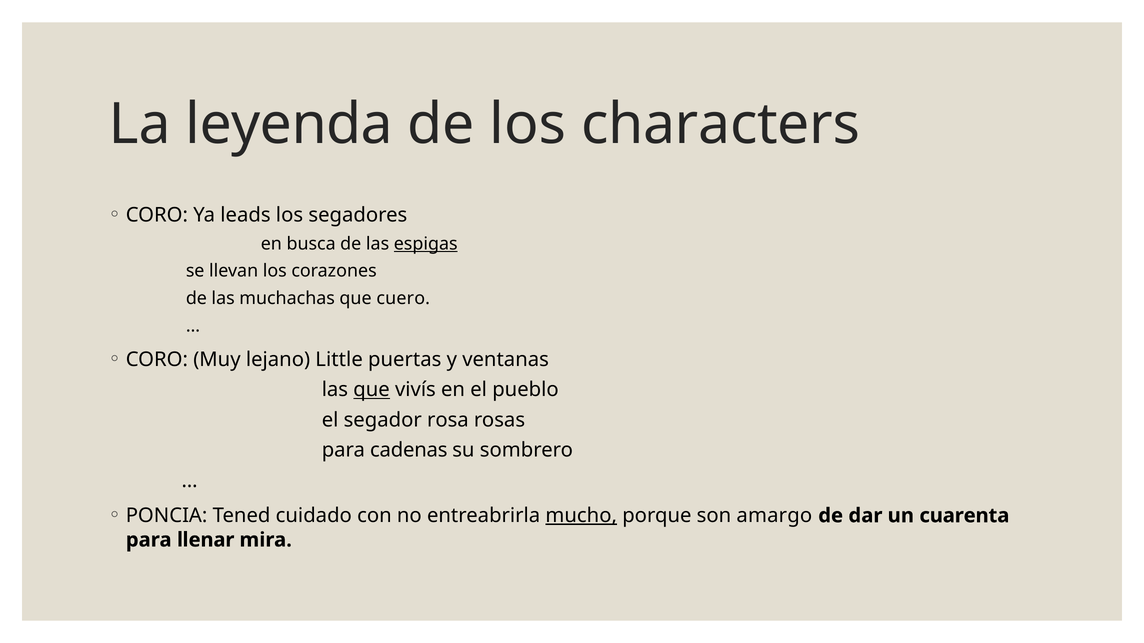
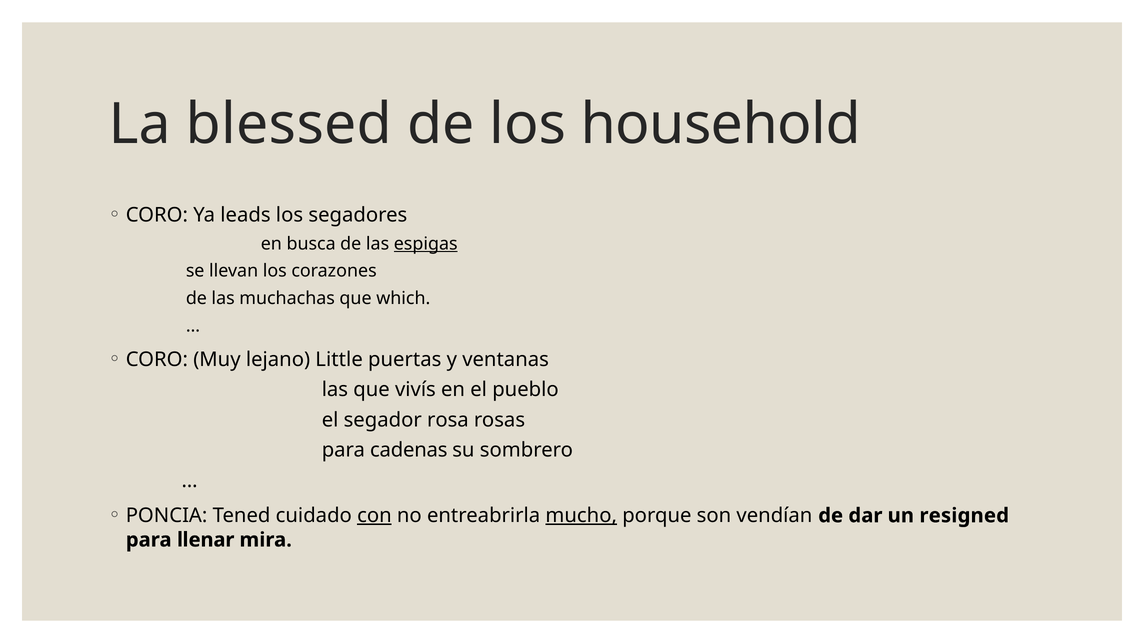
leyenda: leyenda -> blessed (289, 124)
characters: characters -> household (721, 124)
cuero: cuero -> which (403, 299)
que underline: present -> none (372, 390)
con underline: none -> present (374, 516)
amargo: amargo -> vendían (774, 516)
cuarenta: cuarenta -> resigned (964, 516)
